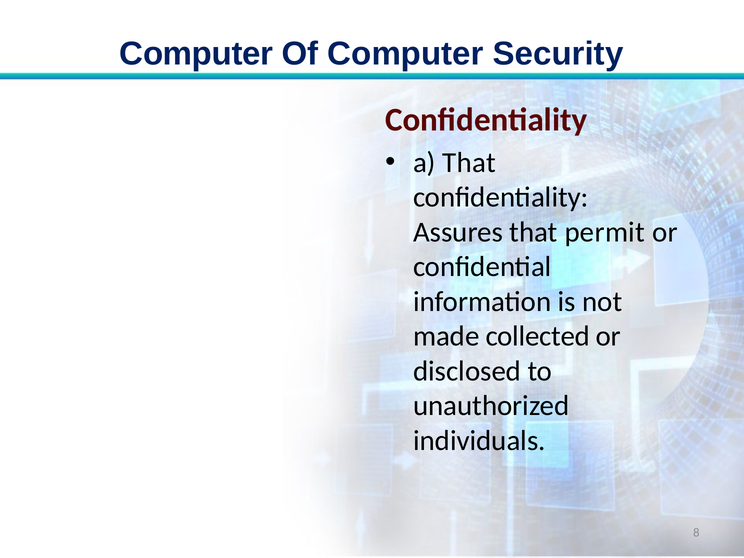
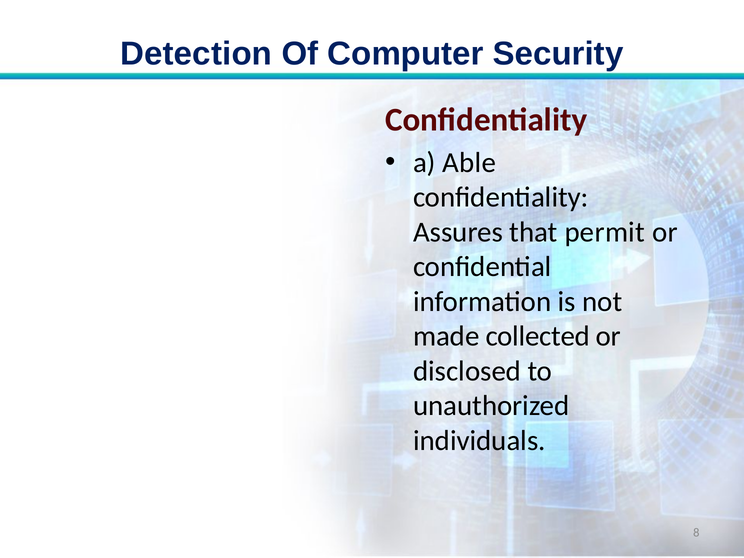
Computer: Computer -> Detection (196, 54)
a That: That -> Able (469, 163)
